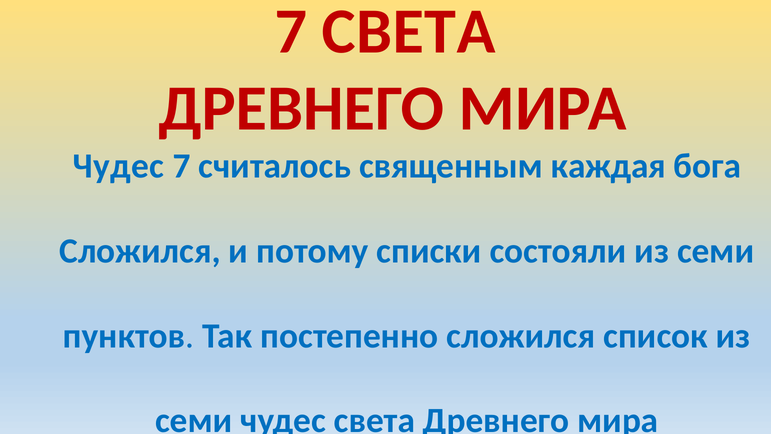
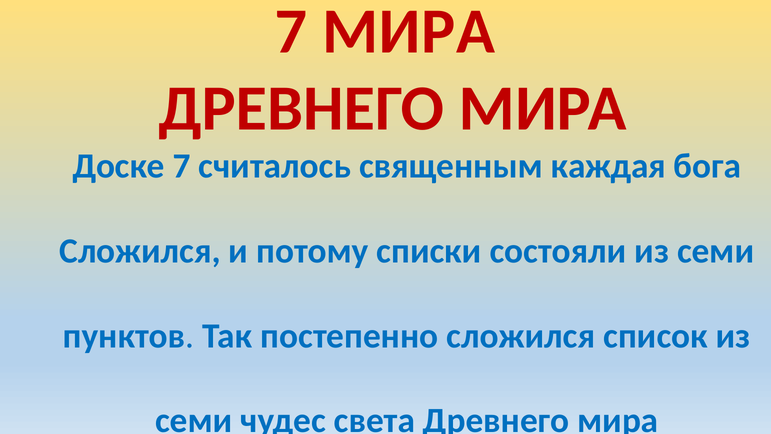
7 СВЕТА: СВЕТА -> МИРА (409, 32)
Чудес: Чудес -> Доске (119, 166)
